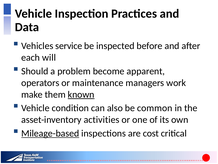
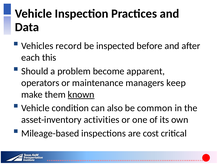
service: service -> record (69, 46)
will: will -> this (49, 57)
work: work -> keep (176, 83)
Mileage-based underline: present -> none (50, 133)
